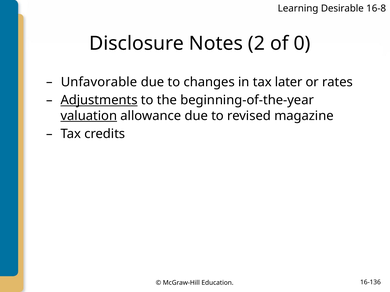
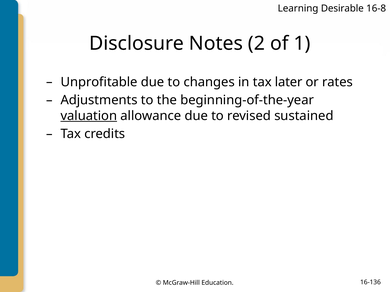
0: 0 -> 1 (302, 44)
Unfavorable: Unfavorable -> Unprofitable (99, 82)
Adjustments underline: present -> none (99, 100)
magazine: magazine -> sustained (304, 116)
